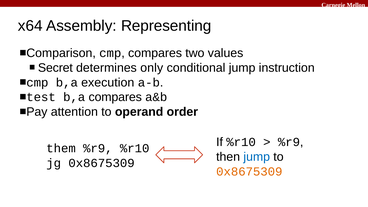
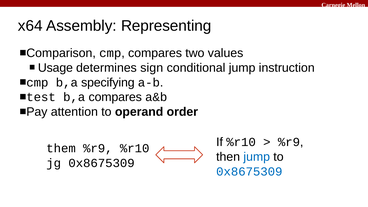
Secret: Secret -> Usage (55, 68)
only: only -> sign (152, 68)
execution: execution -> specifying (108, 82)
0x8675309 colour: orange -> blue (249, 172)
